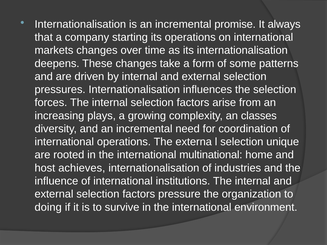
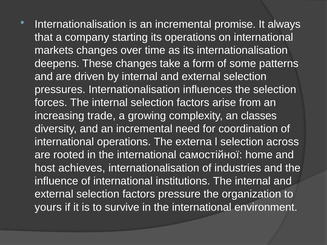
plays: plays -> trade (101, 116)
unique: unique -> across (283, 142)
multinational: multinational -> самостійної (211, 155)
doing: doing -> yours (48, 207)
